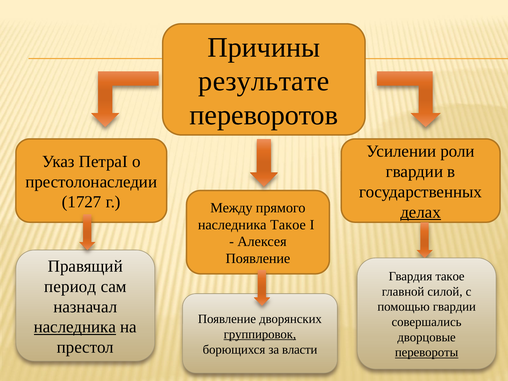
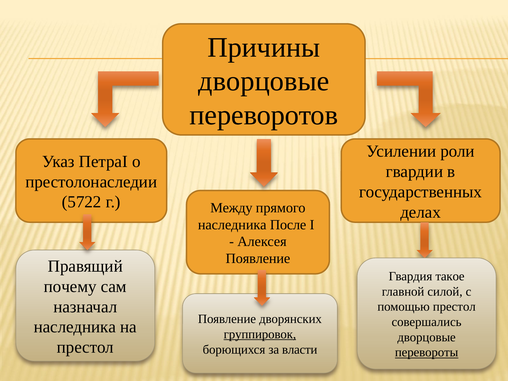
результате: результате -> дворцовые (264, 81)
1727: 1727 -> 5722 (82, 202)
делах underline: present -> none (421, 212)
наследника Такое: Такое -> После (288, 225)
период: период -> почему (70, 286)
помощью гвардии: гвардии -> престол (454, 307)
наследника underline: present -> none (75, 327)
